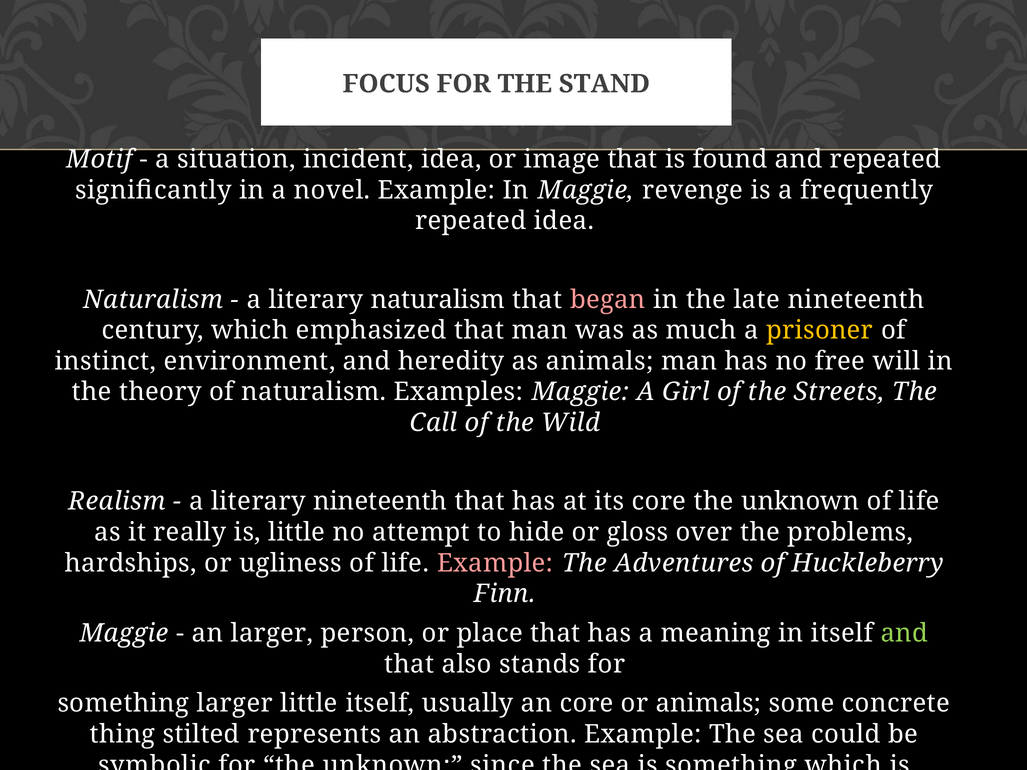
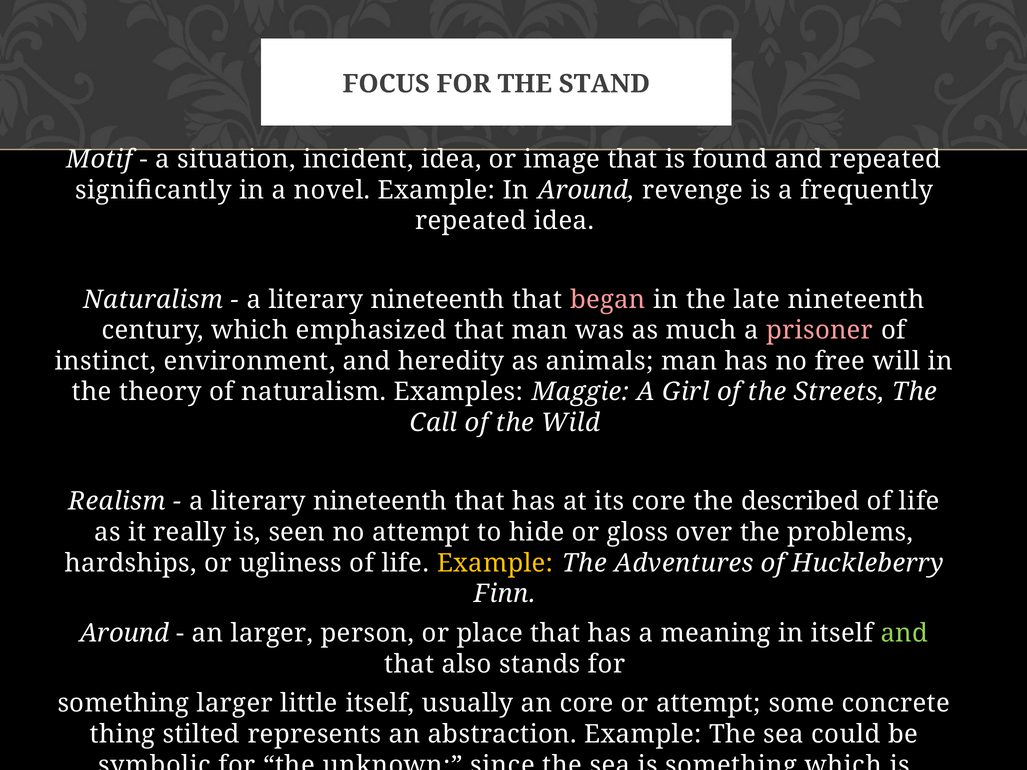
In Maggie: Maggie -> Around (586, 190)
naturalism: naturalism -> nineteenth (438, 300)
prisoner colour: yellow -> pink (820, 330)
core the unknown: unknown -> described (800, 502)
is little: little -> seen (297, 532)
Example colour: pink -> yellow (495, 563)
Maggie: Maggie -> Around (124, 633)
or animals: animals -> attempt (708, 704)
